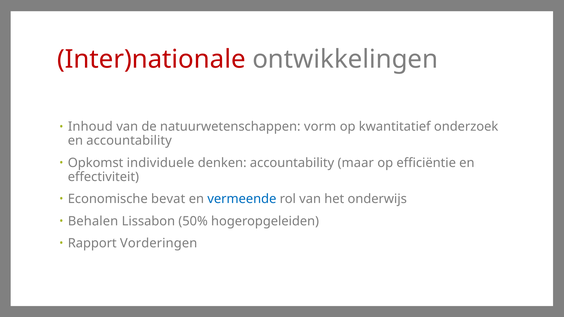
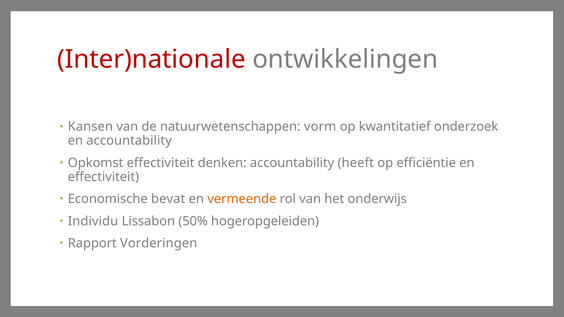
Inhoud: Inhoud -> Kansen (90, 127)
Opkomst individuele: individuele -> effectiviteit (161, 163)
maar: maar -> heeft (356, 163)
vermeende colour: blue -> orange (242, 199)
Behalen: Behalen -> Individu (93, 221)
